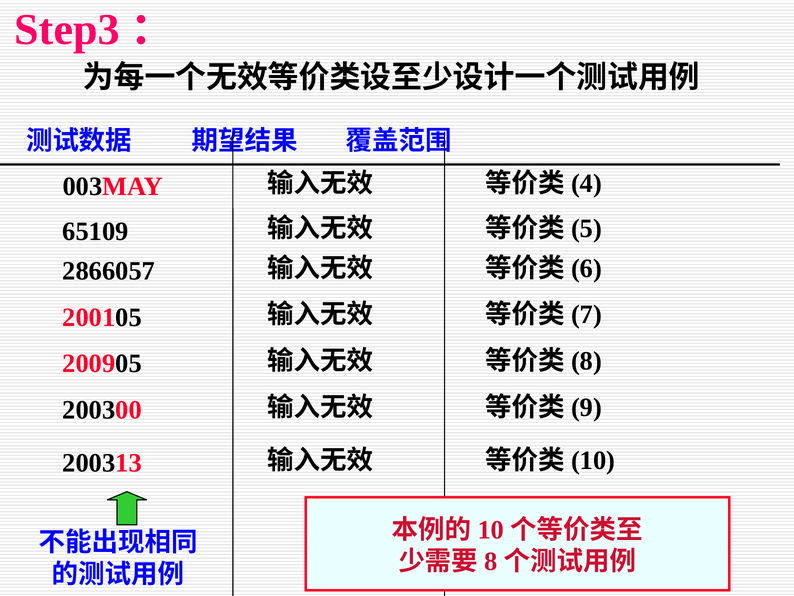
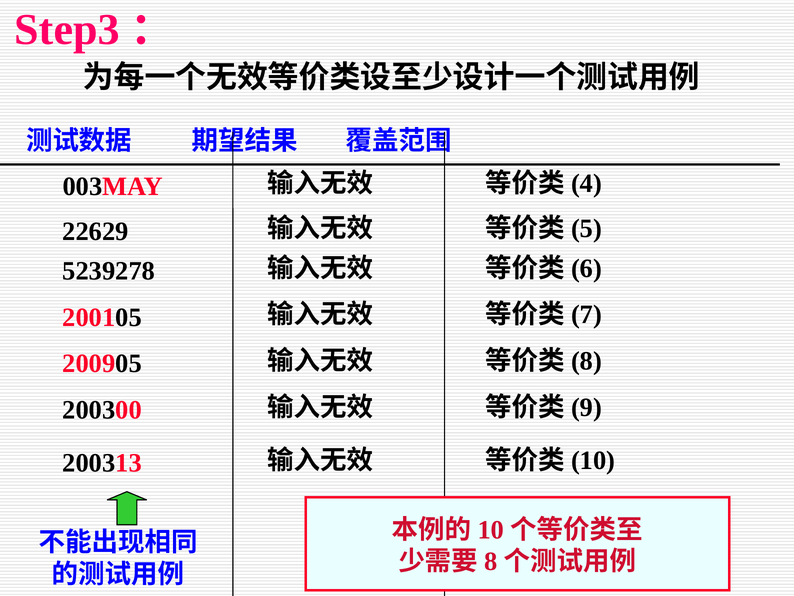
65109: 65109 -> 22629 (95, 231)
2866057: 2866057 -> 5239278 (109, 271)
